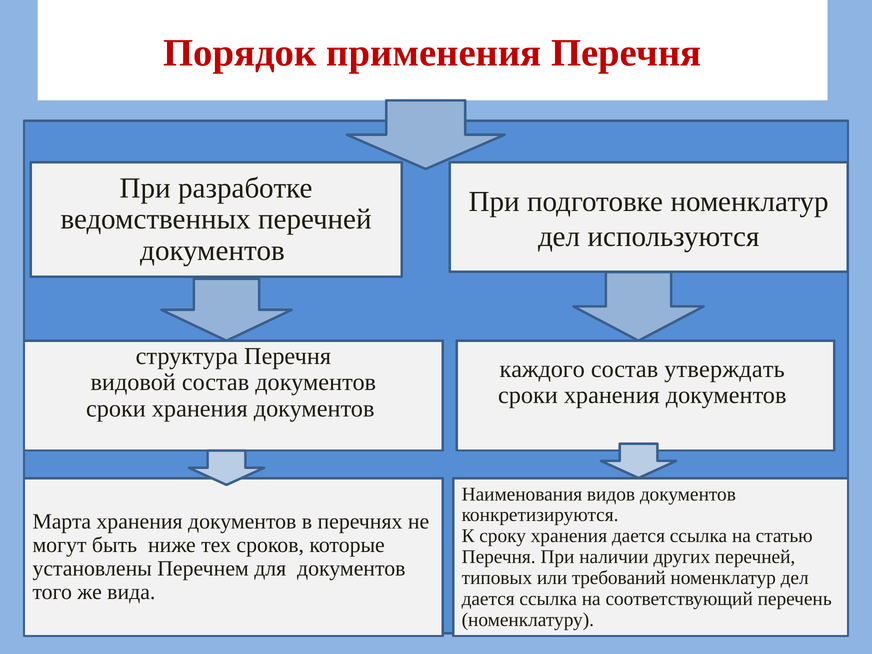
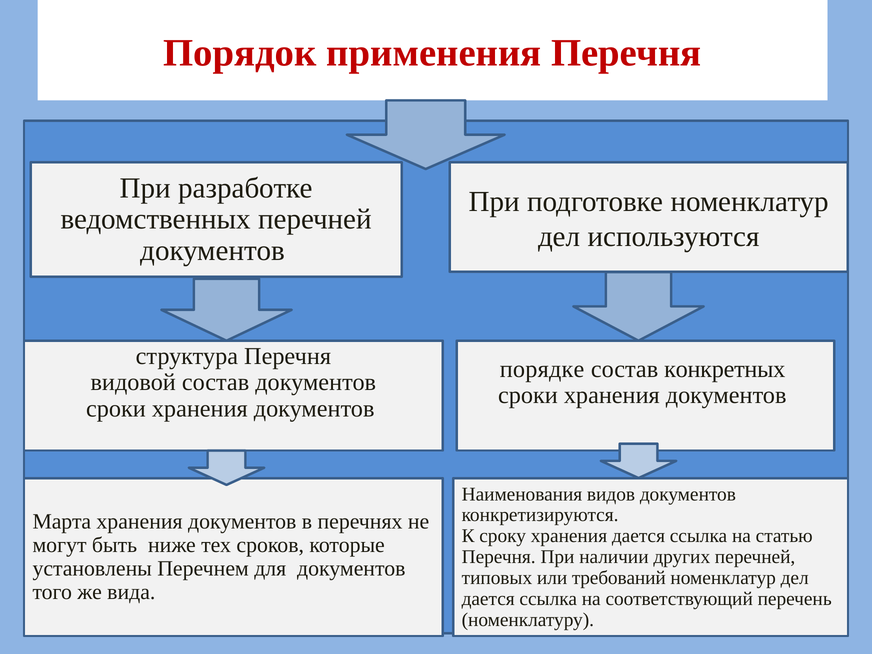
каждого: каждого -> порядке (542, 369)
утверждать: утверждать -> конкретных (725, 369)
